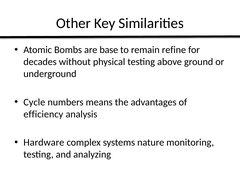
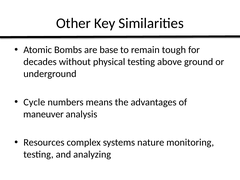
refine: refine -> tough (174, 50)
efficiency: efficiency -> maneuver (43, 114)
Hardware: Hardware -> Resources (44, 142)
